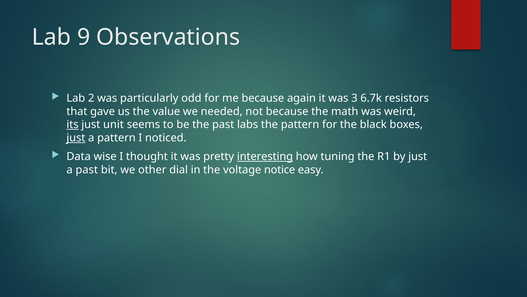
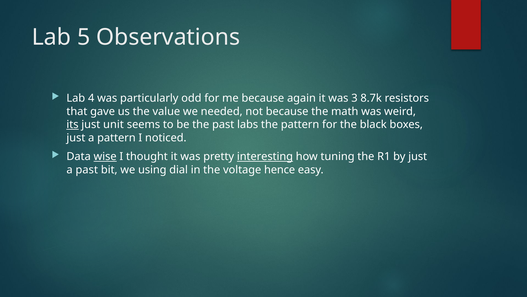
9: 9 -> 5 (84, 37)
2: 2 -> 4 (91, 98)
6.7k: 6.7k -> 8.7k (371, 98)
just underline: present -> none (76, 138)
wise underline: none -> present (105, 156)
other: other -> using (152, 169)
notice: notice -> hence (280, 169)
